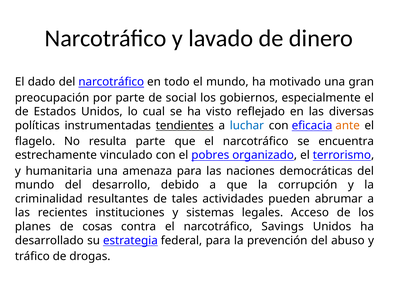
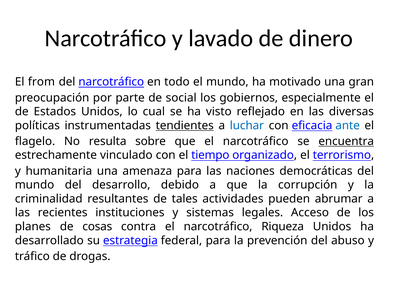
dado: dado -> from (41, 82)
ante colour: orange -> blue (348, 126)
resulta parte: parte -> sobre (151, 142)
encuentra underline: none -> present (346, 142)
pobres: pobres -> tiempo (210, 155)
Savings: Savings -> Riqueza (283, 227)
